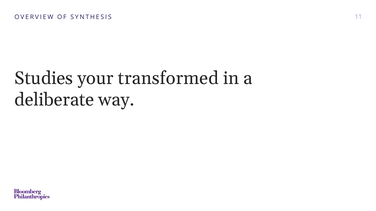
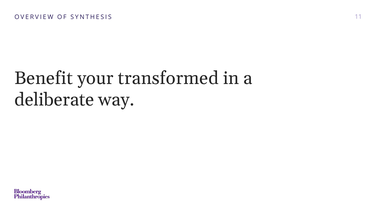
Studies: Studies -> Benefit (44, 78)
